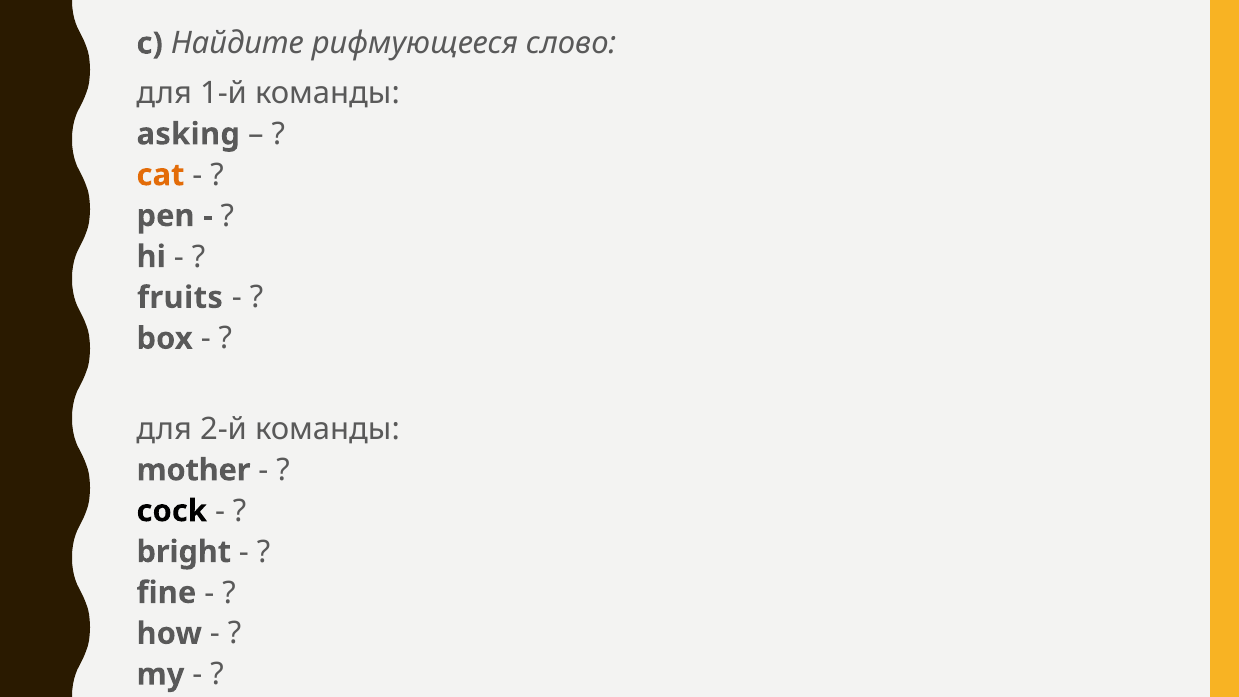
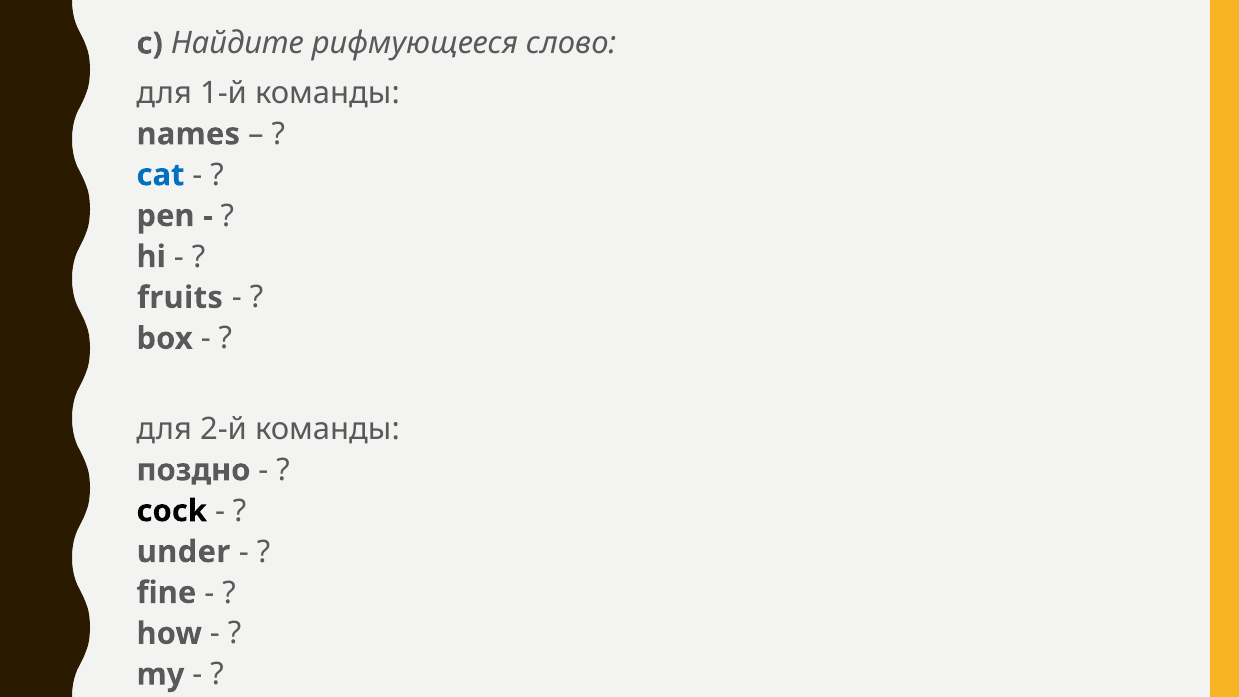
asking: asking -> names (188, 134)
cat colour: orange -> blue (160, 175)
mother: mother -> поздно (193, 470)
bright: bright -> under (183, 552)
